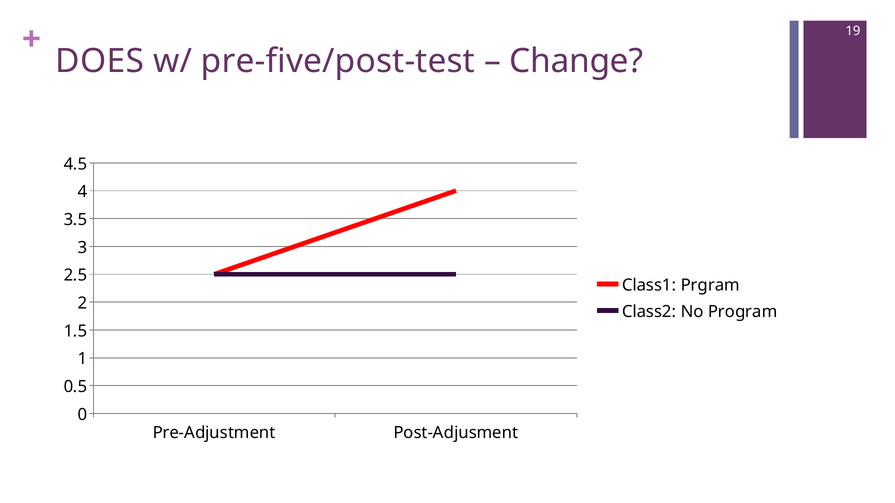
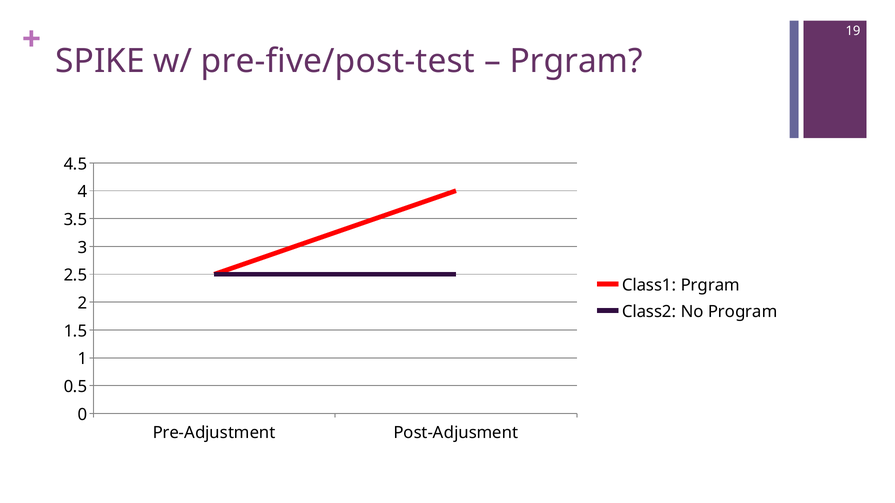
DOES: DOES -> SPIKE (100, 61)
Change: Change -> Prgram (576, 61)
